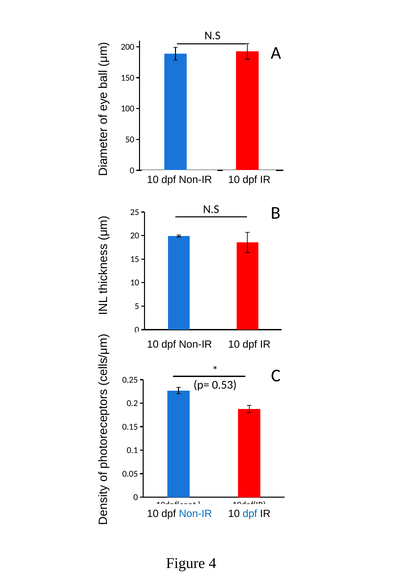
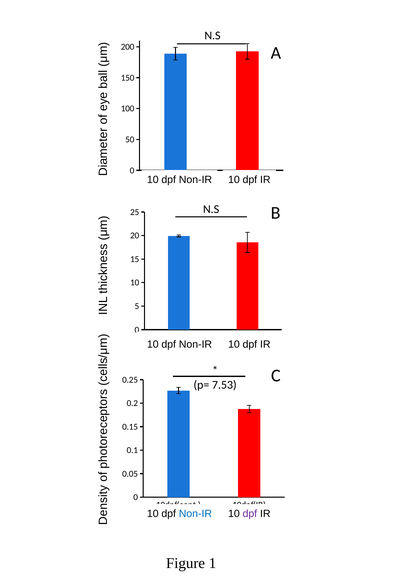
0.53: 0.53 -> 7.53 (224, 384)
dpf colour: blue -> purple (250, 513)
4: 4 -> 1 (212, 562)
